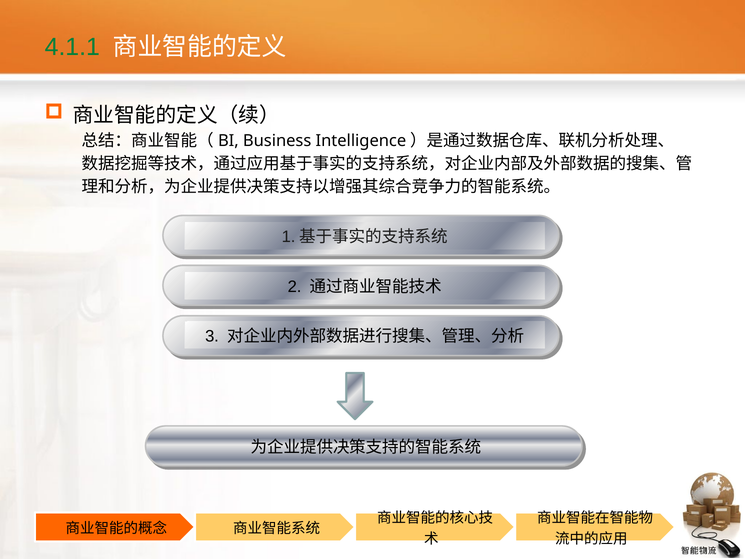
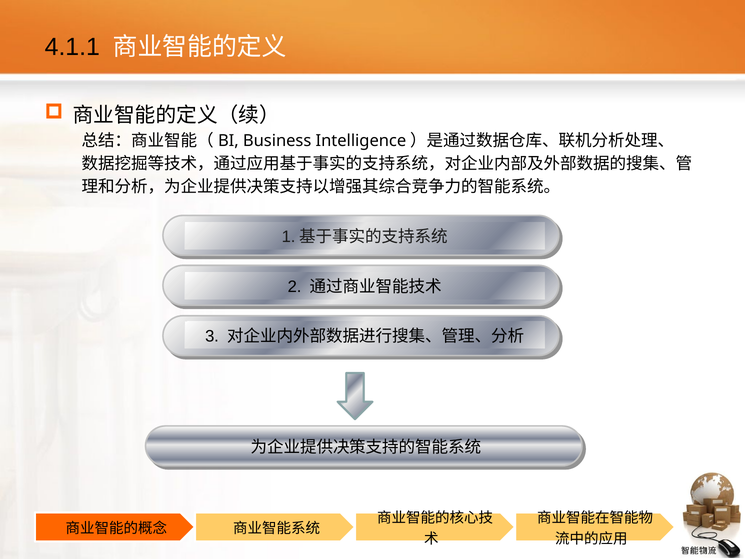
4.1.1 colour: green -> black (72, 47)
